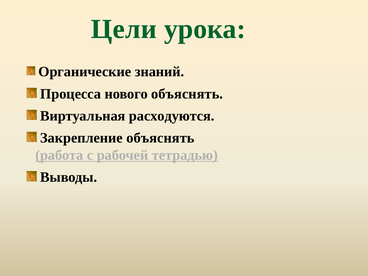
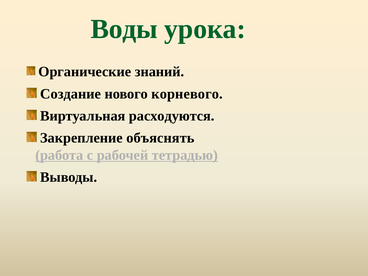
Цели: Цели -> Воды (124, 29)
Процесса: Процесса -> Создание (71, 94)
нового объяснять: объяснять -> корневого (187, 94)
